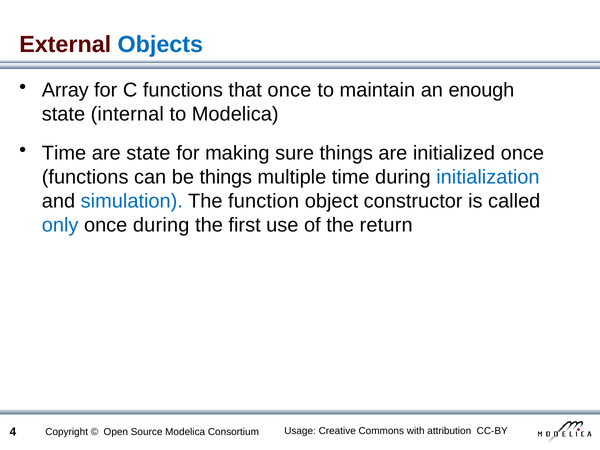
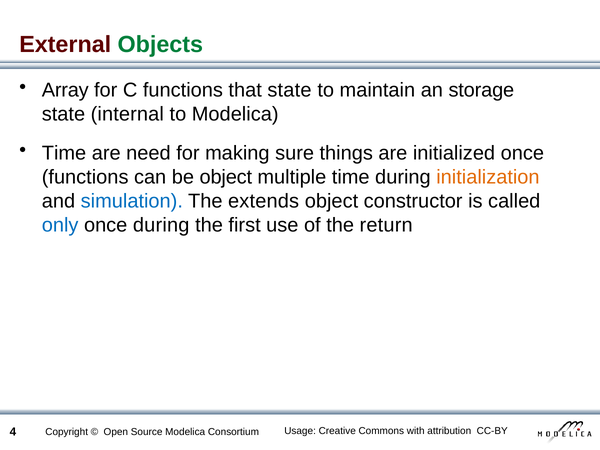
Objects colour: blue -> green (160, 45)
that once: once -> state (289, 90)
enough: enough -> storage (481, 90)
are state: state -> need (148, 153)
be things: things -> object (226, 177)
initialization colour: blue -> orange (488, 177)
function: function -> extends (264, 201)
